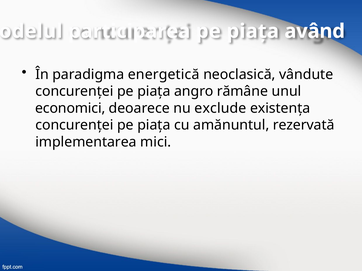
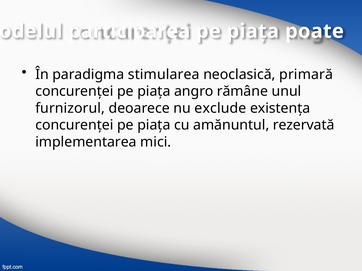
având: având -> poate (314, 31)
energetică: energetică -> stimularea (164, 75)
vândute: vândute -> primară (306, 75)
economici: economici -> furnizorul (70, 108)
